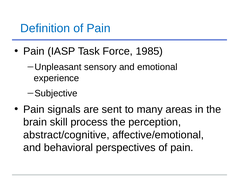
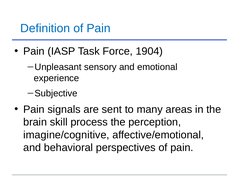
1985: 1985 -> 1904 (149, 51)
abstract/cognitive: abstract/cognitive -> imagine/cognitive (66, 135)
